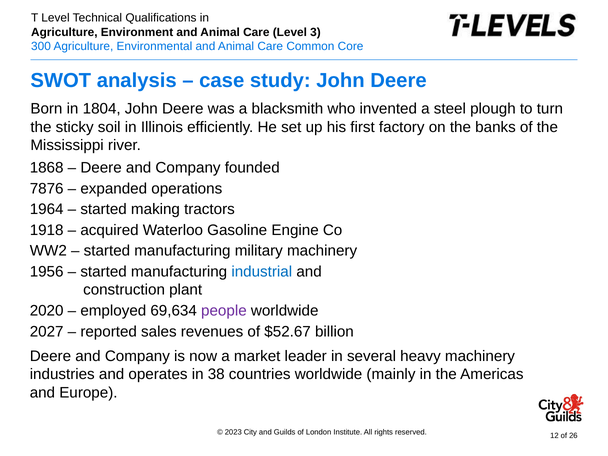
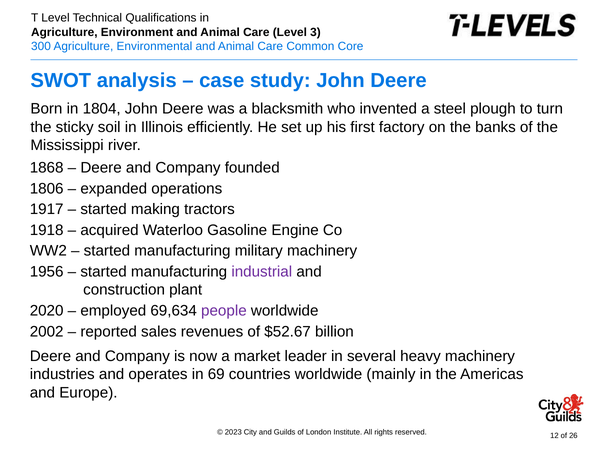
7876: 7876 -> 1806 (47, 189)
1964: 1964 -> 1917 (47, 209)
industrial colour: blue -> purple (262, 272)
2027: 2027 -> 2002 (47, 331)
38: 38 -> 69 (216, 374)
